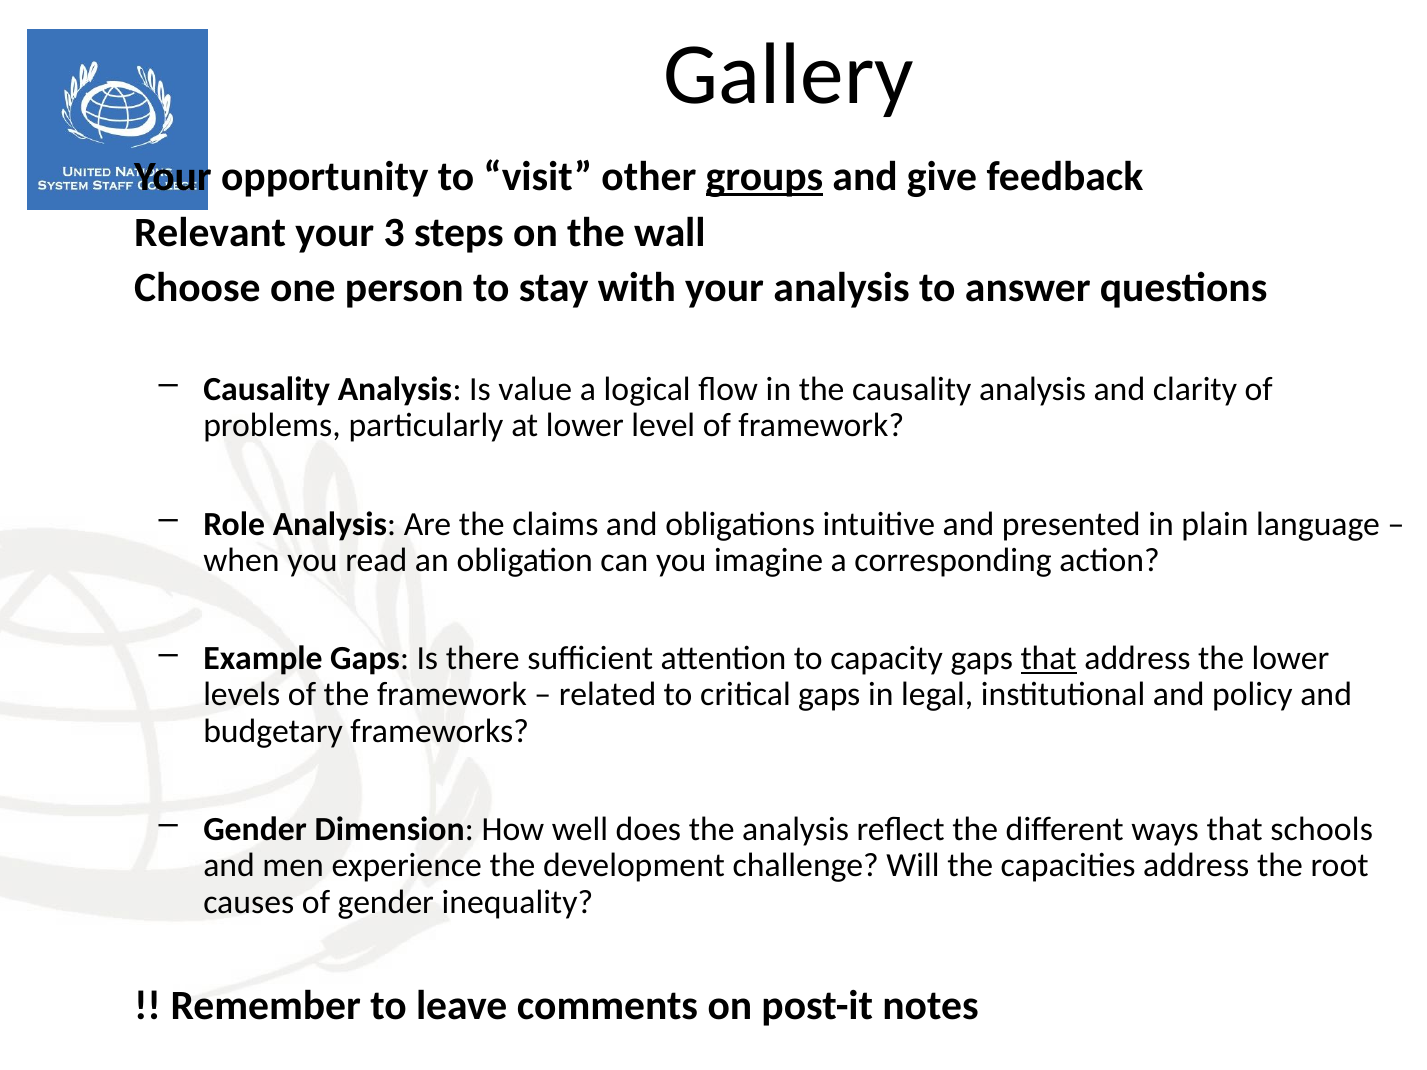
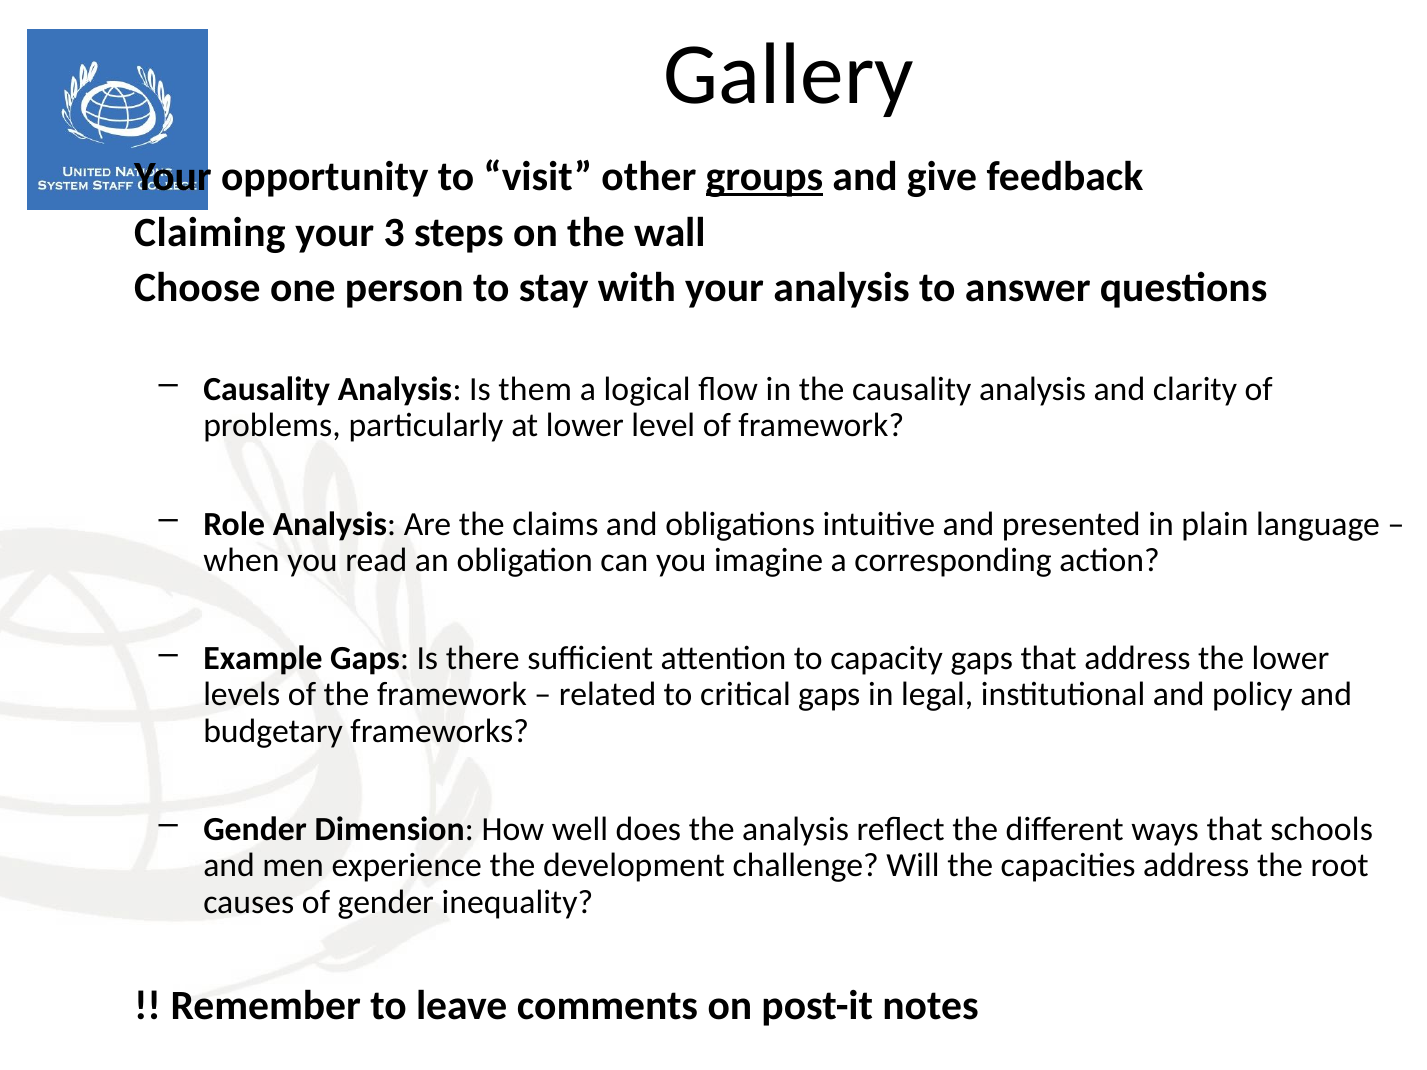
Relevant: Relevant -> Claiming (210, 232)
value: value -> them (535, 389)
that underline: present -> none (1049, 659)
